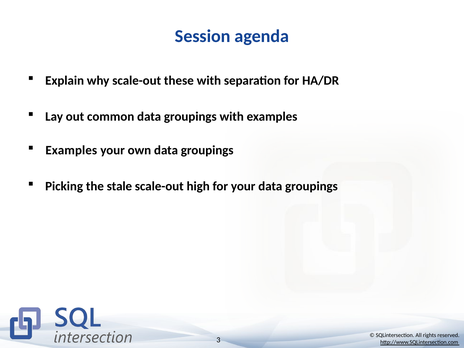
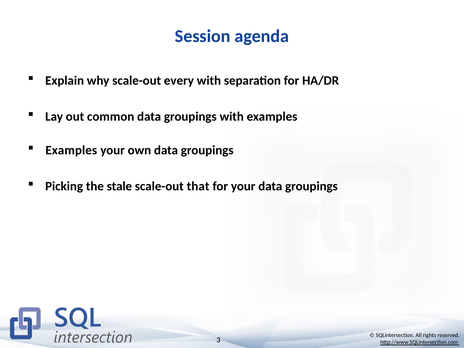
these: these -> every (179, 81)
high: high -> that (198, 186)
